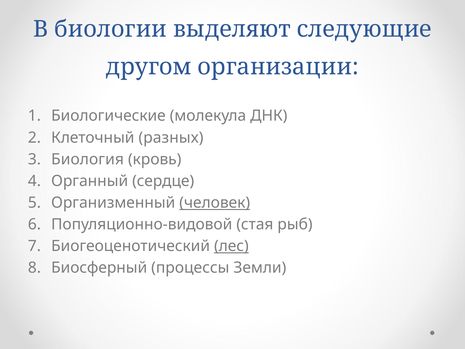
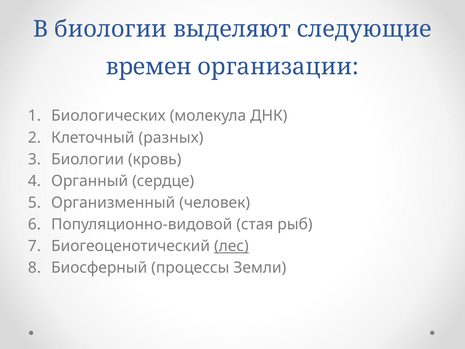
другом: другом -> времен (149, 67)
Биологические: Биологические -> Биологических (108, 116)
Биология: Биология -> Биологии (88, 159)
человек underline: present -> none (215, 203)
